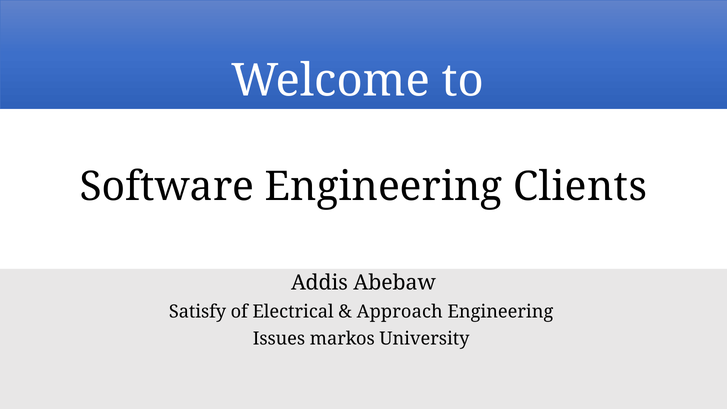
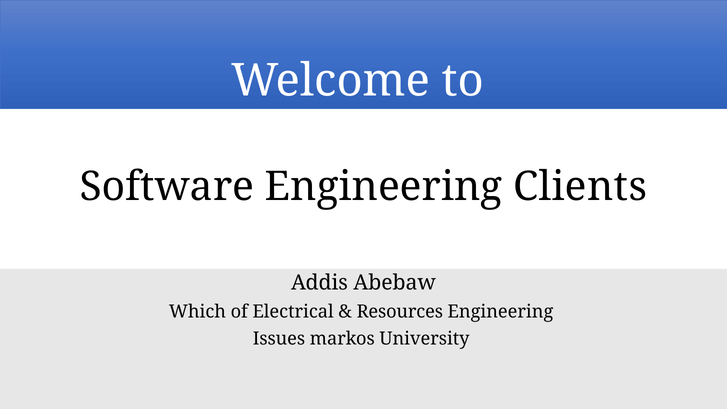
Satisfy: Satisfy -> Which (197, 312)
Approach: Approach -> Resources (400, 312)
